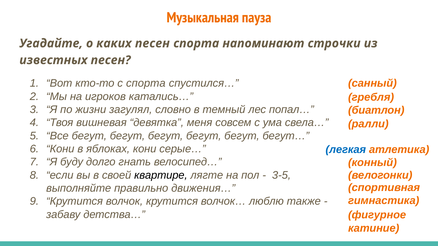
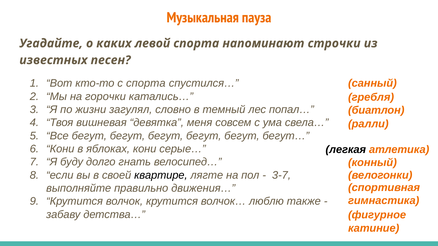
каких песен: песен -> левой (152, 43)
игроков: игроков -> горочки (105, 97)
легкая colour: blue -> black (346, 150)
3-5: 3-5 -> 3-7 (281, 175)
